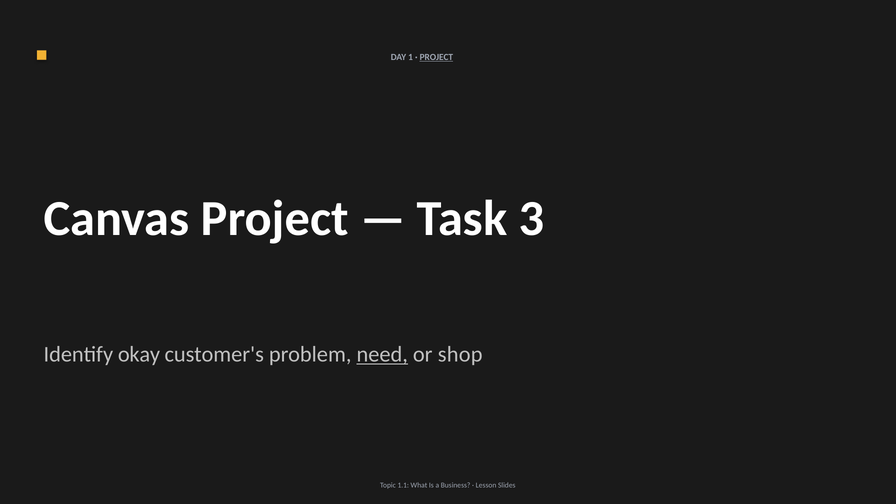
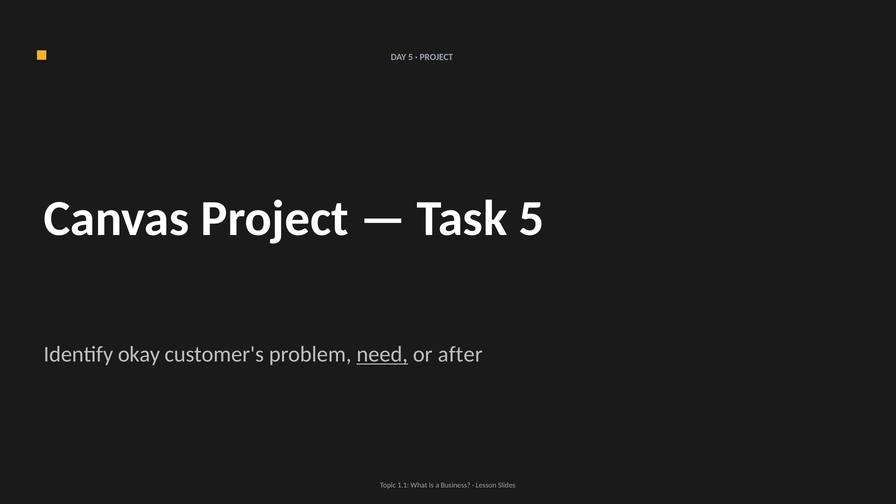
DAY 1: 1 -> 5 (411, 57)
PROJECT underline: present -> none (436, 57)
Task 3: 3 -> 5 (531, 218)
shop: shop -> after (460, 354)
